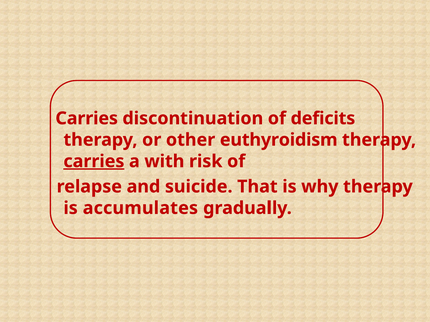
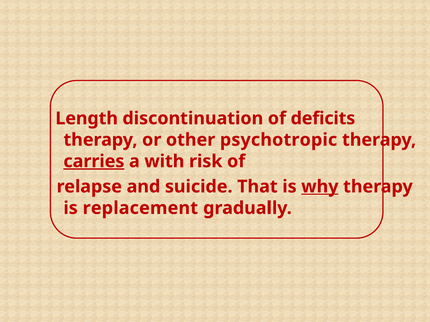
Carries: Carries -> Length (87, 119)
euthyroidism: euthyroidism -> psychotropic (279, 140)
why underline: none -> present (320, 187)
accumulates: accumulates -> replacement (140, 208)
